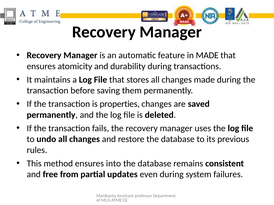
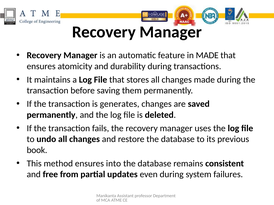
properties: properties -> generates (120, 104)
rules: rules -> book (37, 150)
